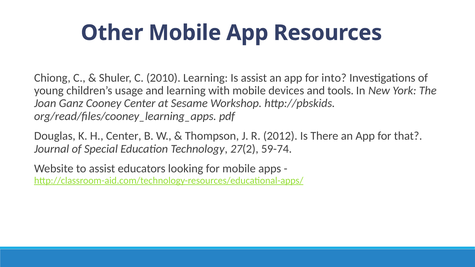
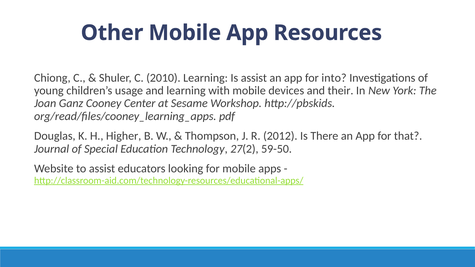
tools: tools -> their (341, 91)
H Center: Center -> Higher (124, 136)
59-74: 59-74 -> 59-50 (277, 149)
